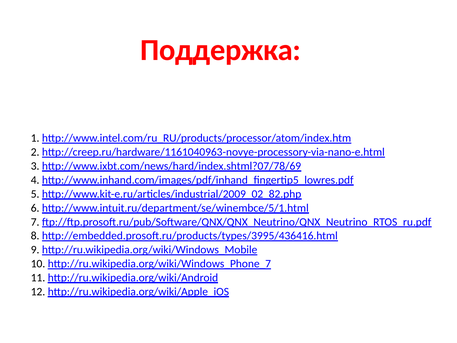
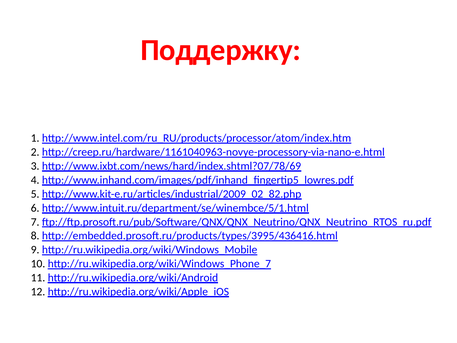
Поддержка: Поддержка -> Поддержку (221, 50)
